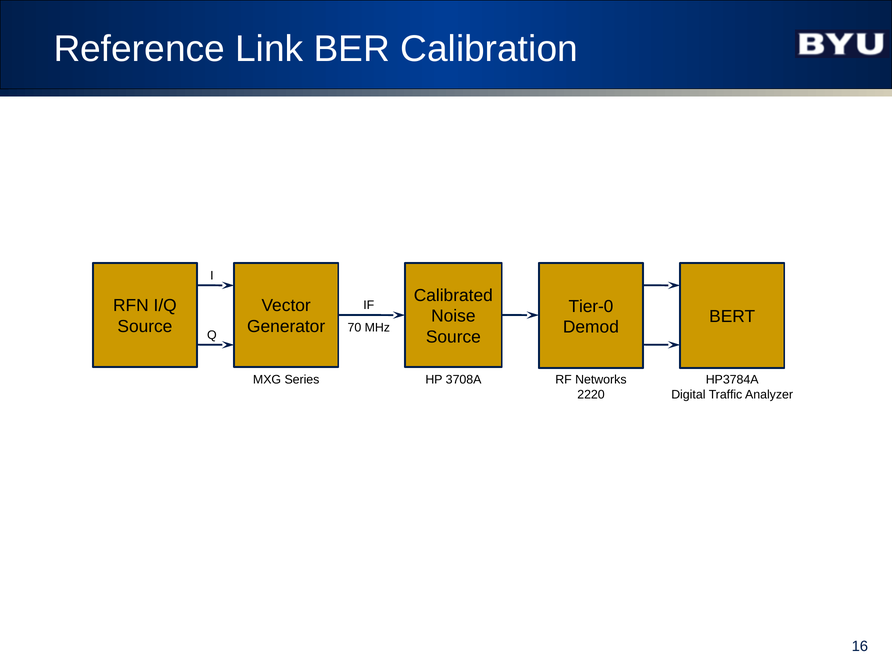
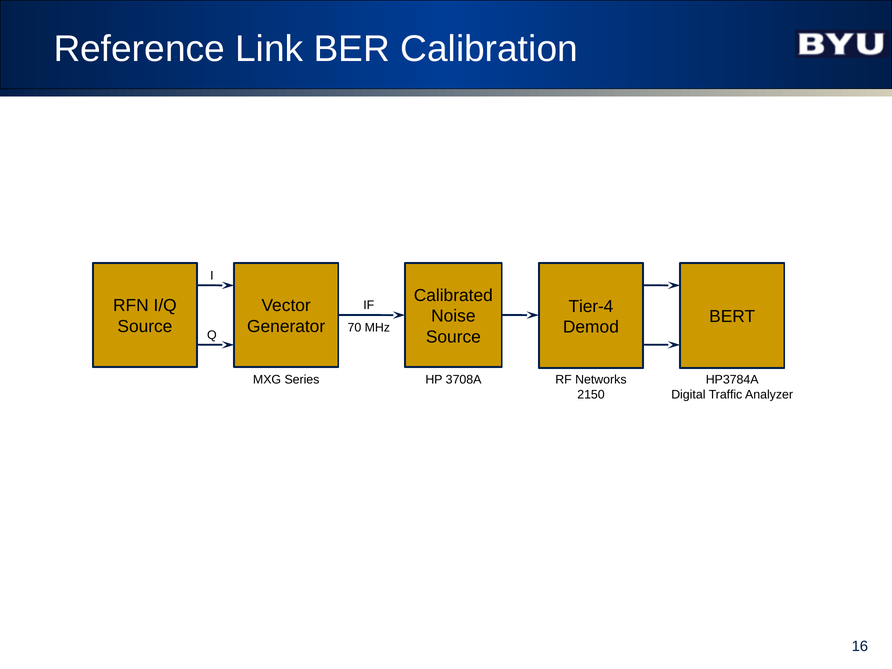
Tier-0: Tier-0 -> Tier-4 (591, 306)
2220: 2220 -> 2150 (591, 395)
